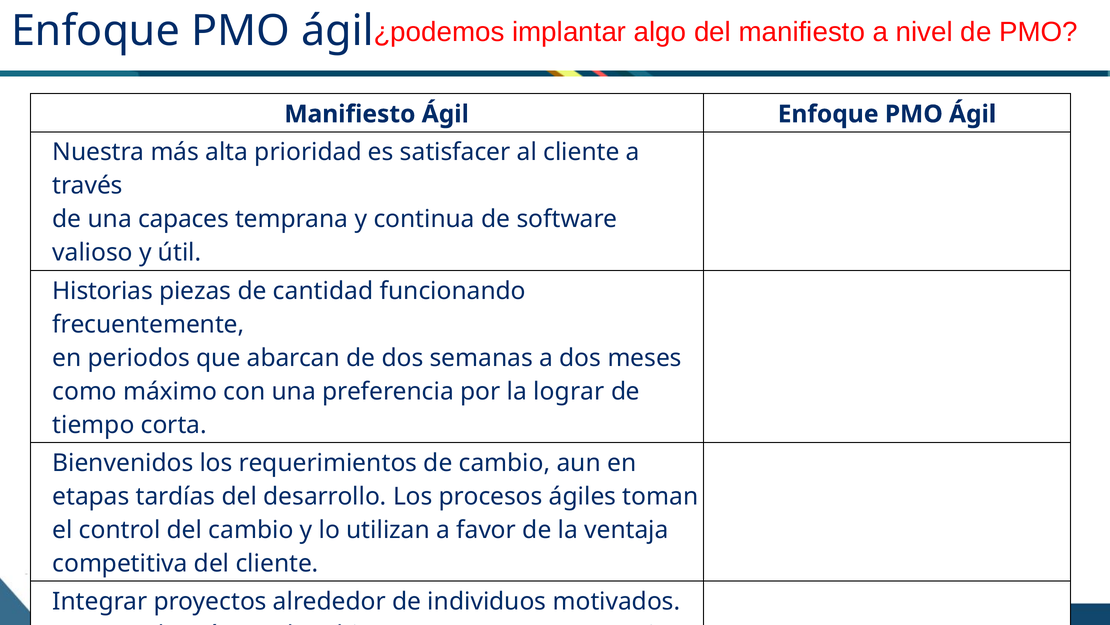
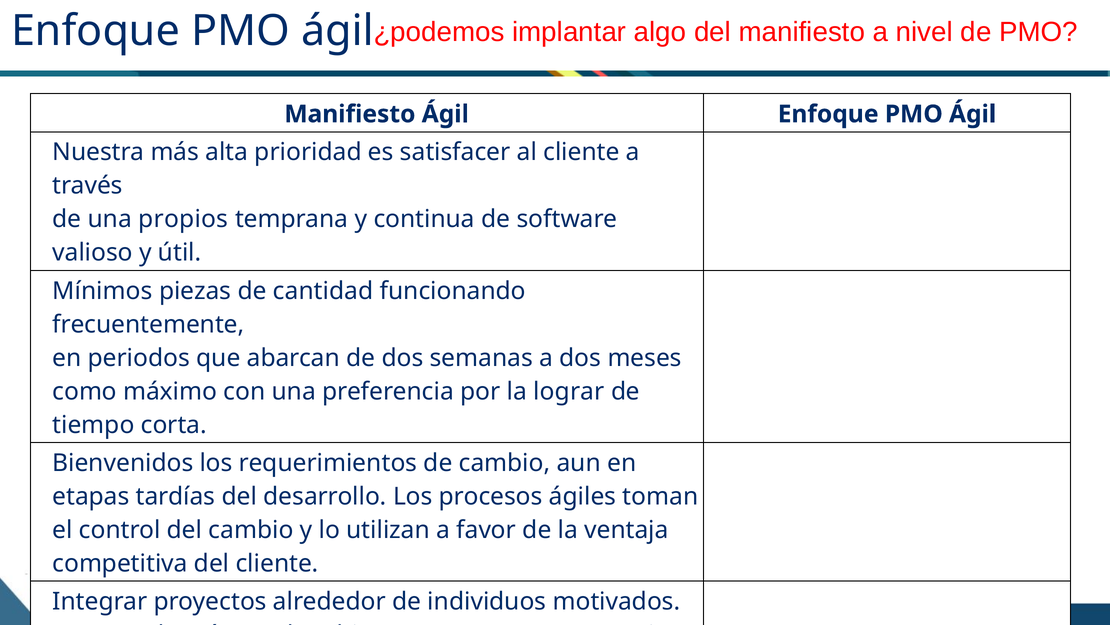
capaces: capaces -> propios (183, 219)
Historias: Historias -> Mínimos (102, 291)
